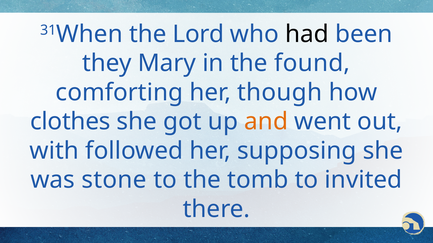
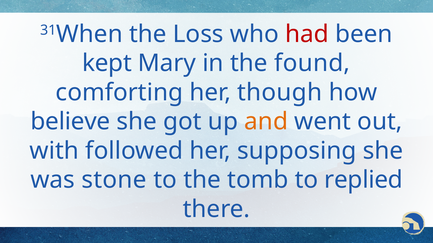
Lord: Lord -> Loss (198, 34)
had colour: black -> red (307, 34)
they: they -> kept (107, 63)
clothes: clothes -> believe (70, 122)
invited: invited -> replied (364, 180)
